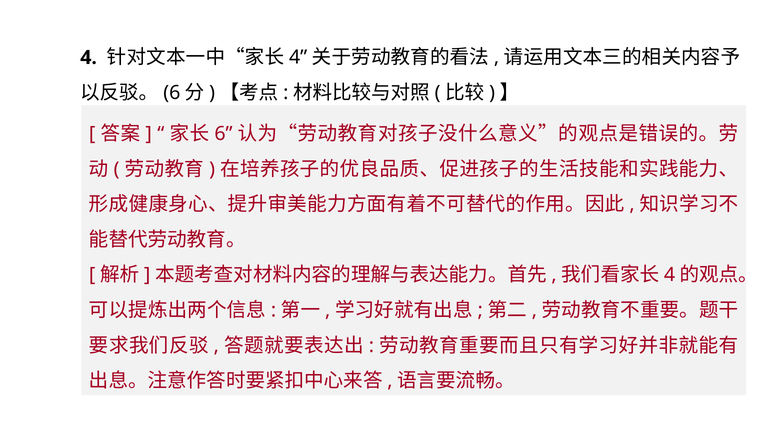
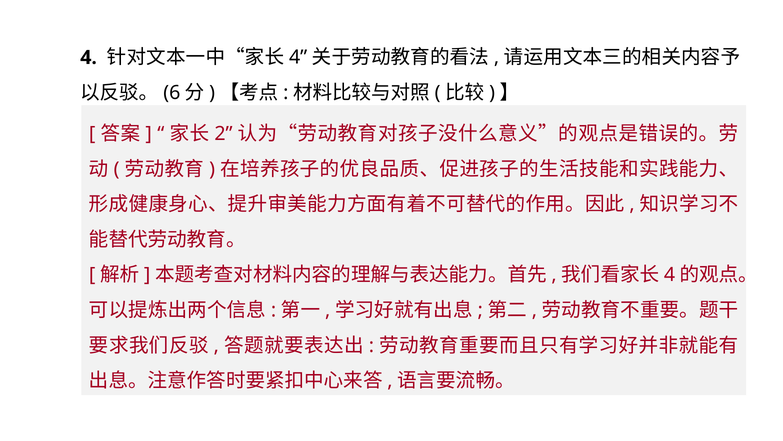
6: 6 -> 2 (223, 134)
